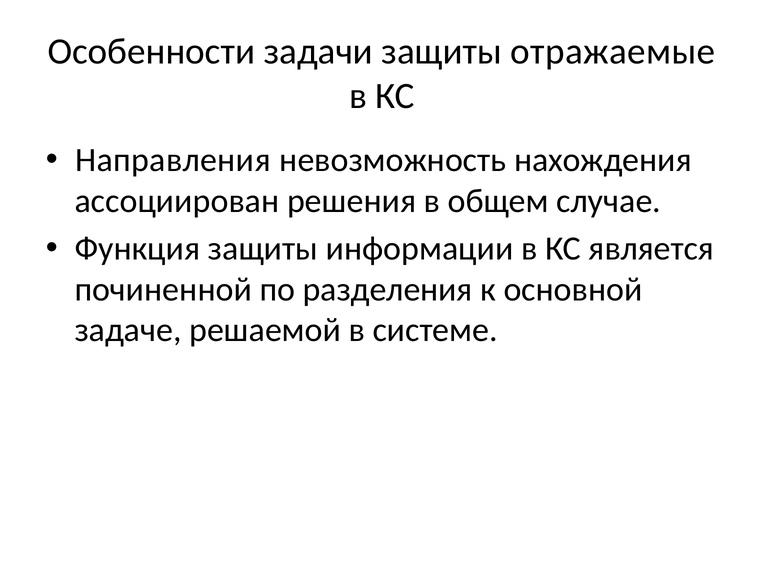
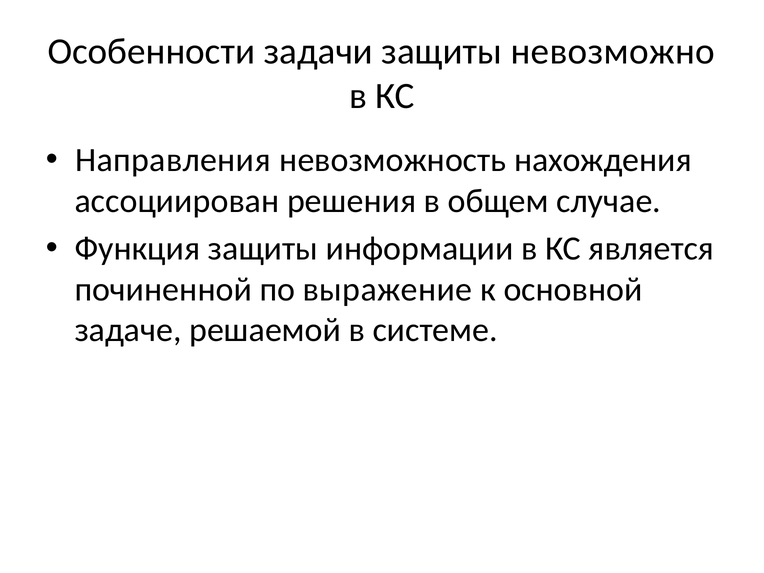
отражаемые: отражаемые -> невозможно (613, 52)
разделения: разделения -> выражение (387, 289)
